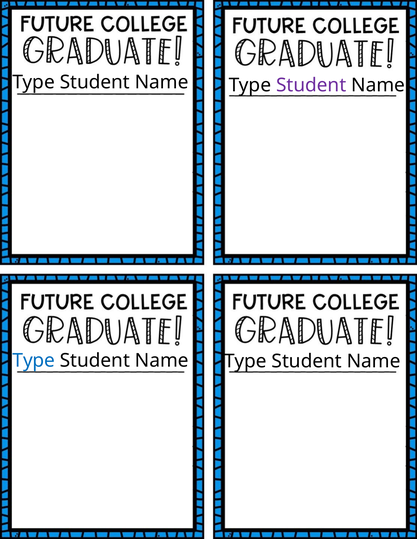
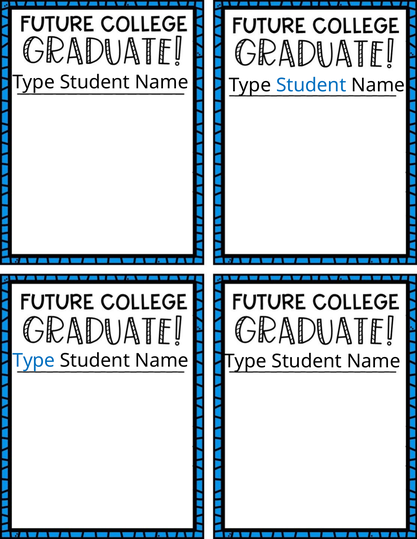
Student colour: purple -> blue (311, 85)
